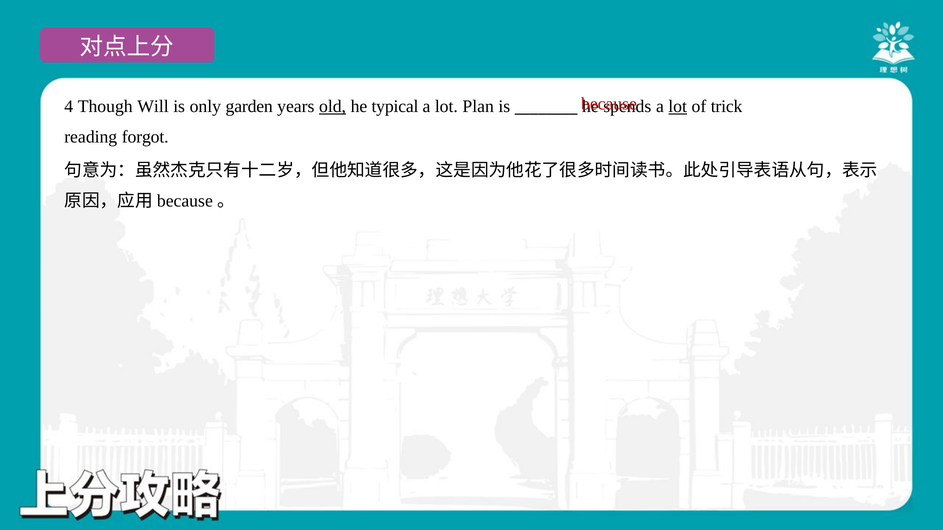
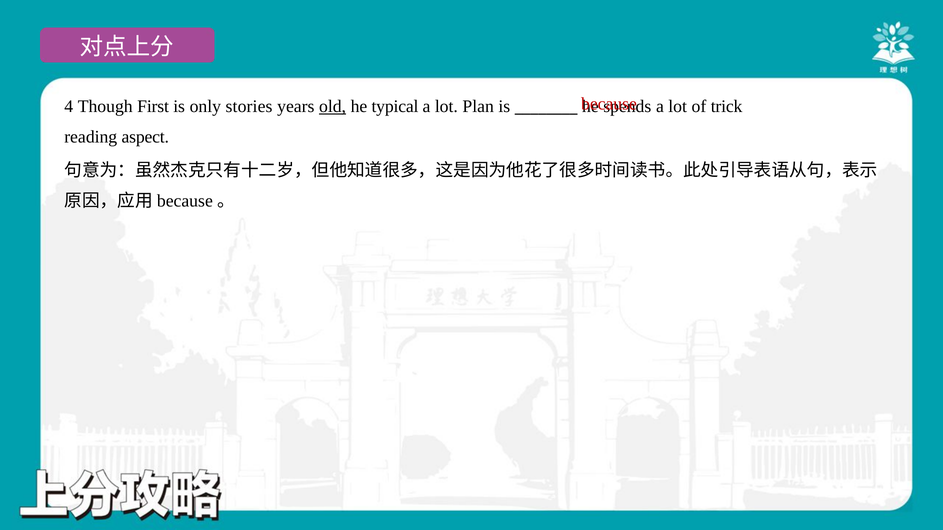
Will: Will -> First (153, 106)
garden: garden -> stories (249, 106)
lot underline: present -> none (678, 106)
forgot: forgot -> aspect (145, 137)
